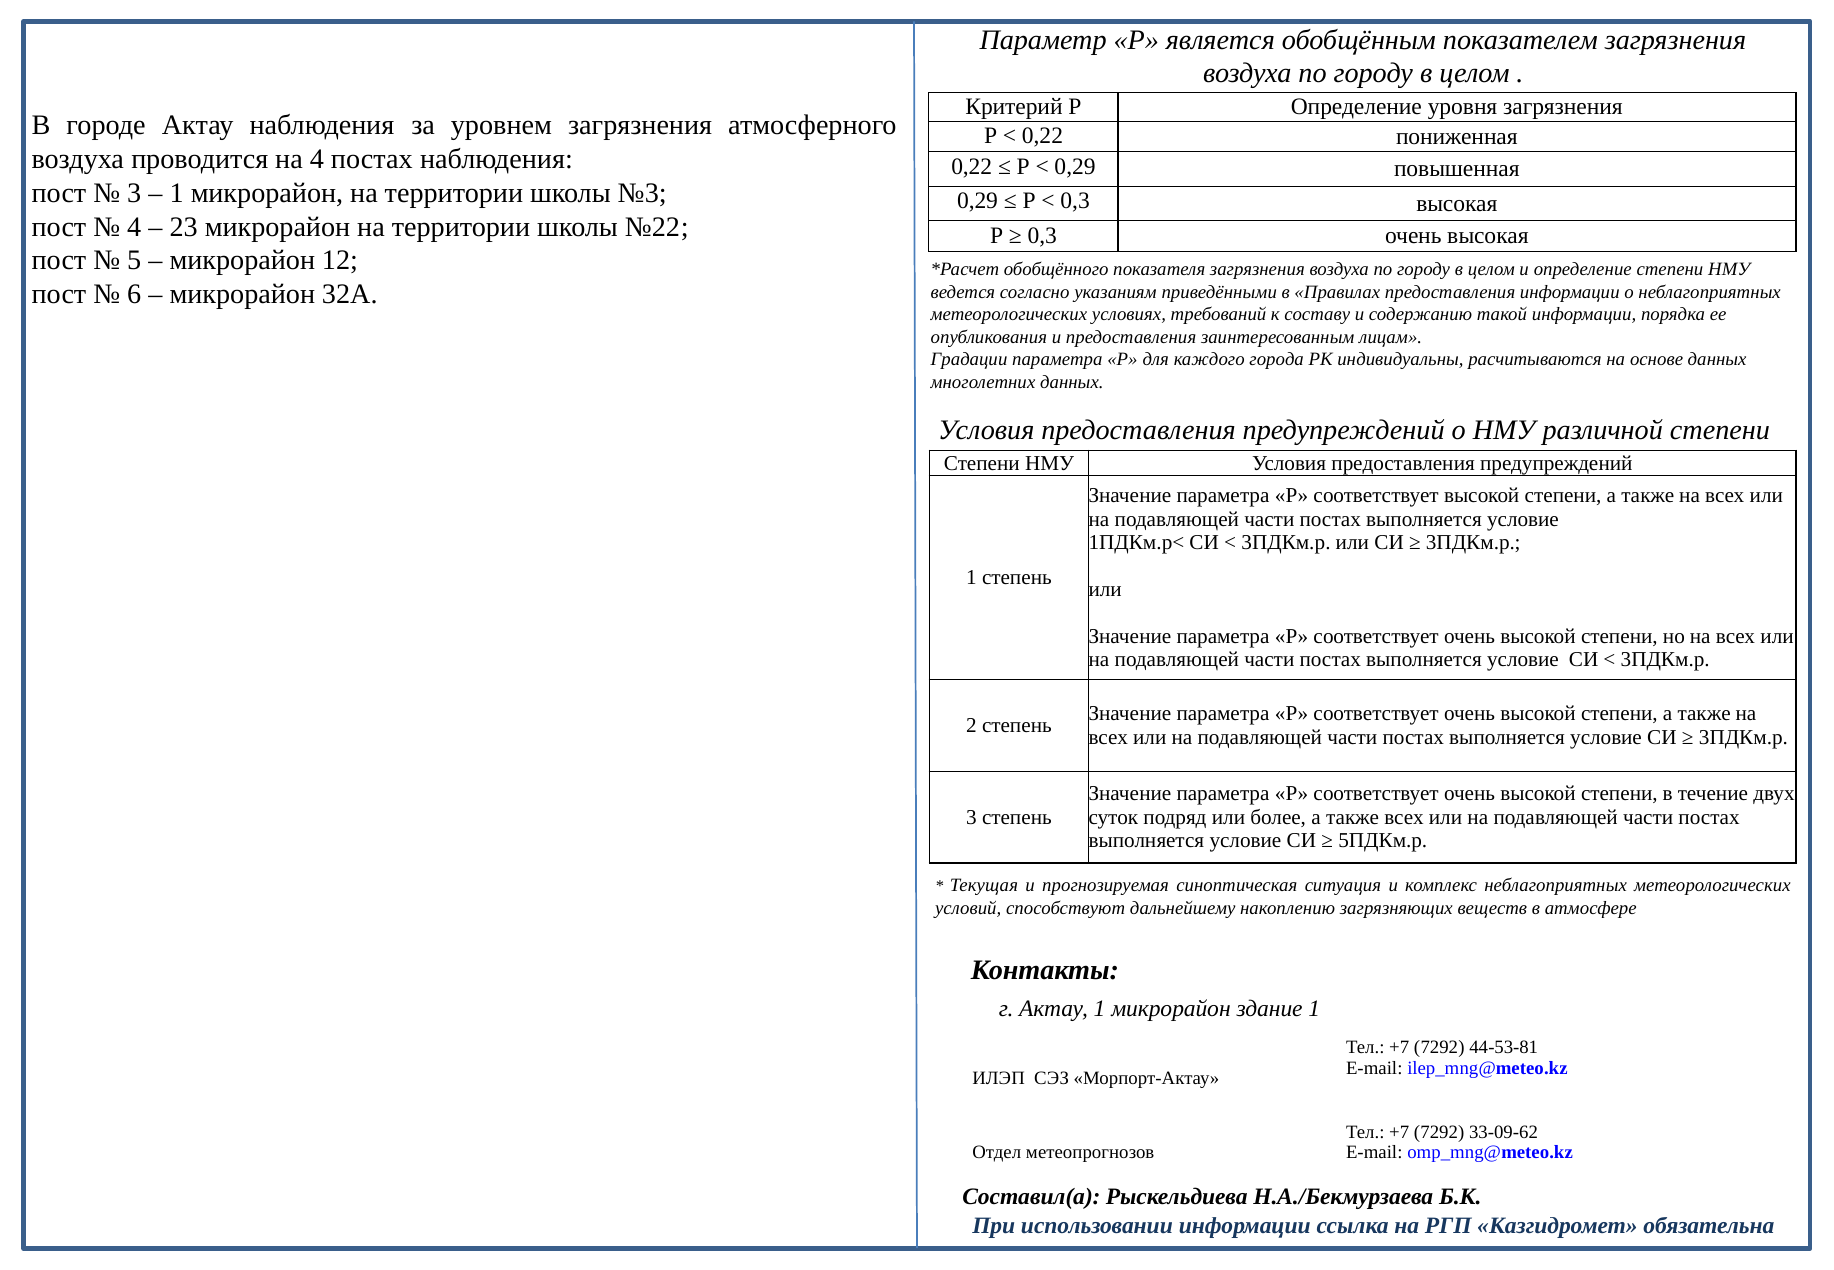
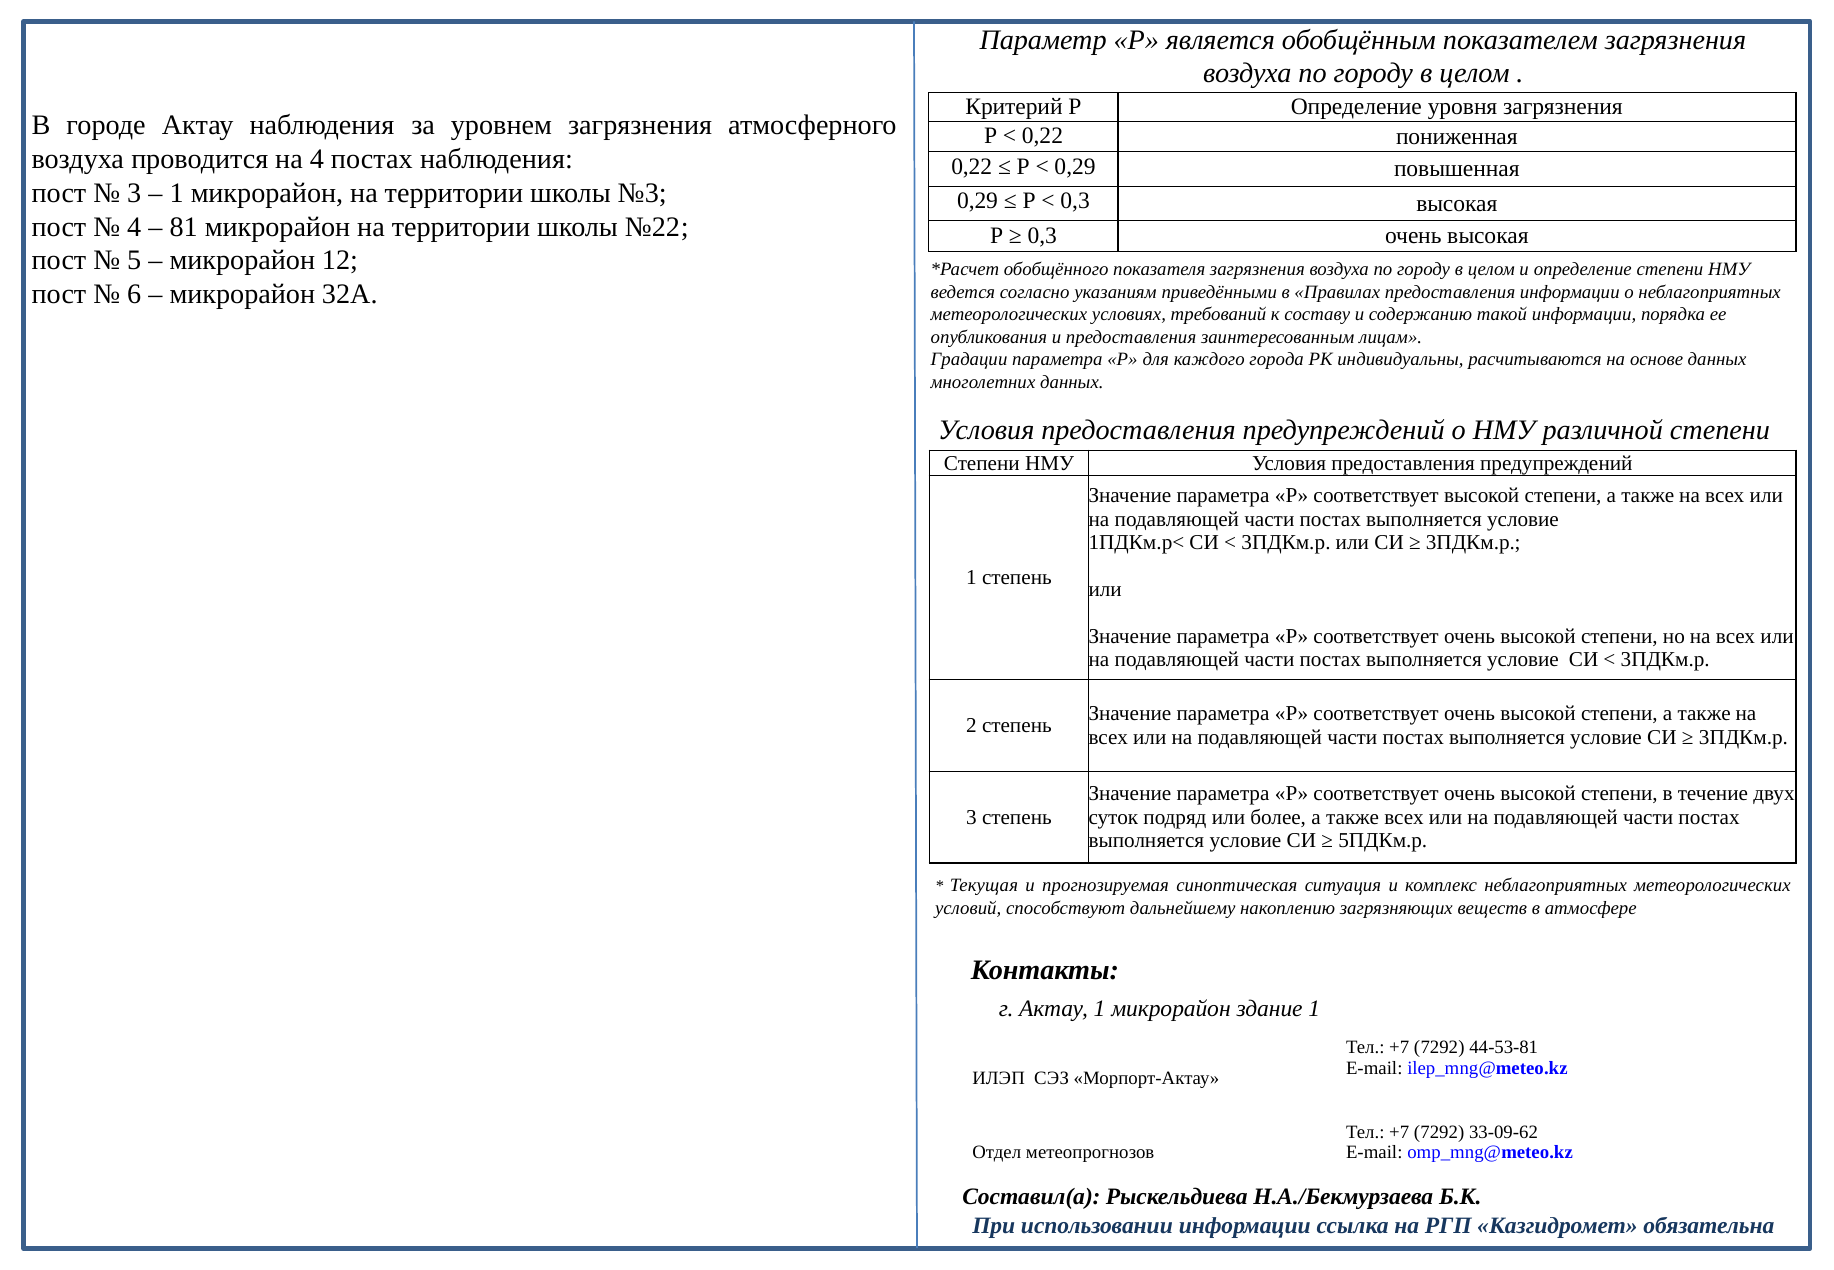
23: 23 -> 81 (184, 227)
